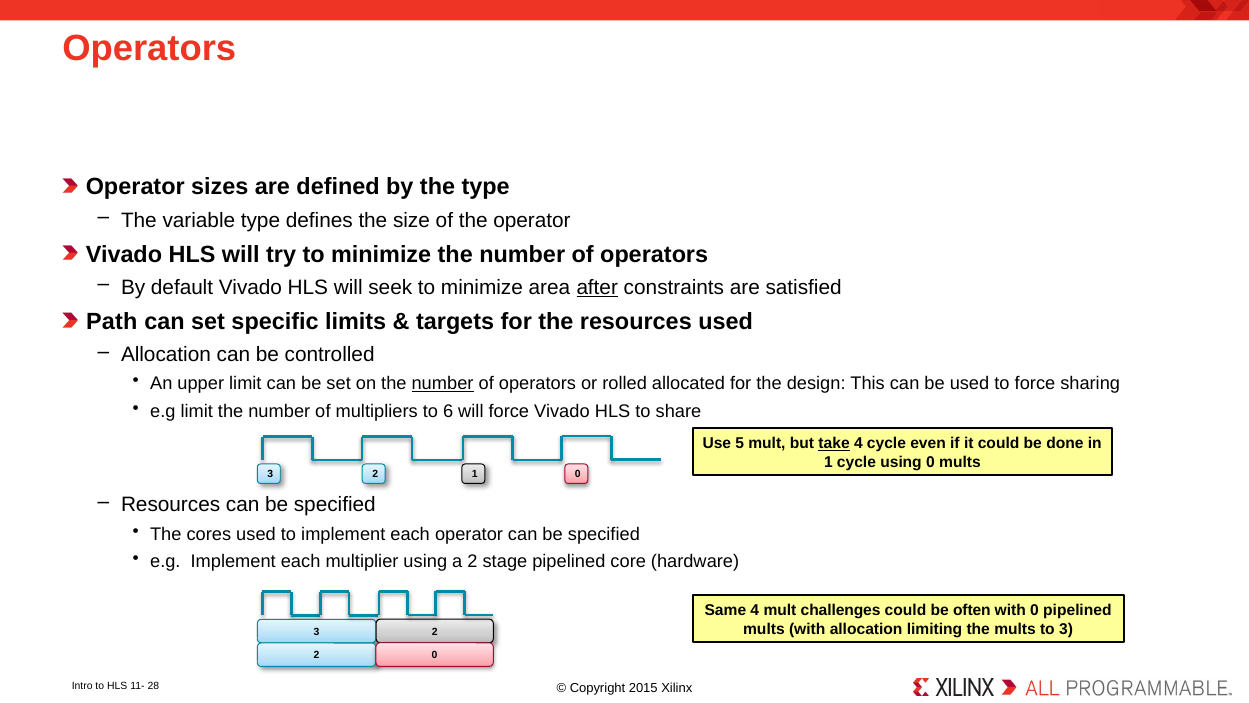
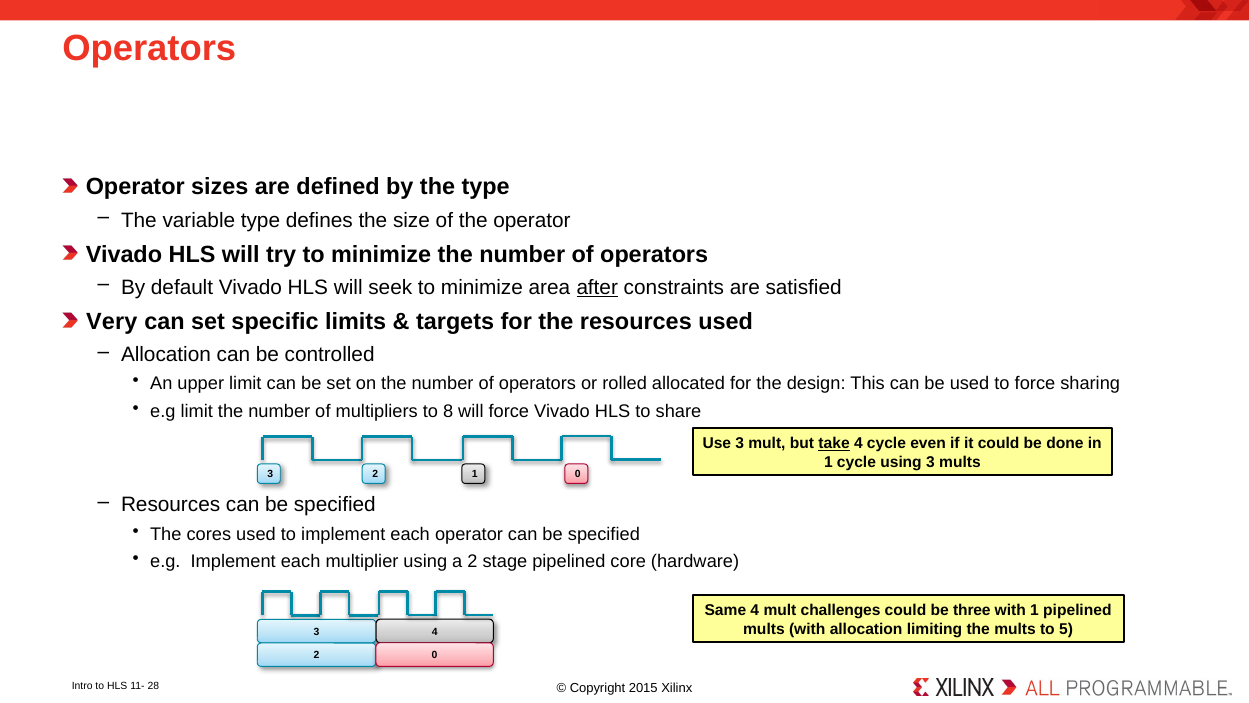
Path: Path -> Very (112, 322)
number underline: present -> none (443, 384)
6: 6 -> 8 (448, 411)
Use 5: 5 -> 3 (740, 443)
using 0: 0 -> 3 (930, 462)
often: often -> three (972, 610)
with 0: 0 -> 1 (1035, 610)
to 3: 3 -> 5 (1066, 629)
2: 2 -> 4 (435, 631)
